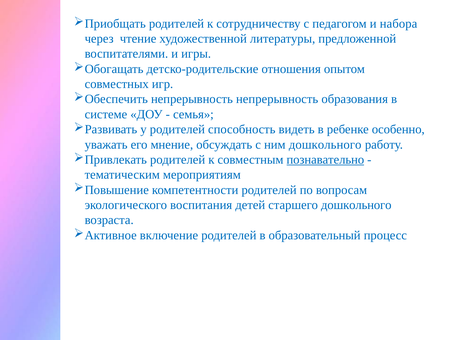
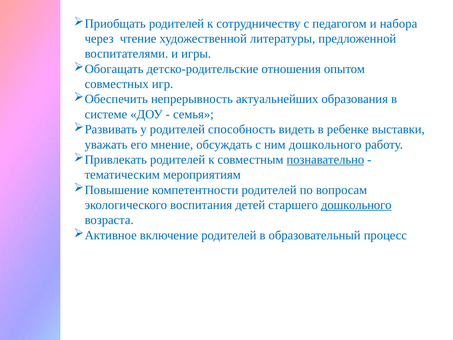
непрерывность непрерывность: непрерывность -> актуальнейших (277, 99)
особенно: особенно -> выставки (398, 129)
дошкольного underline: none -> present (356, 205)
